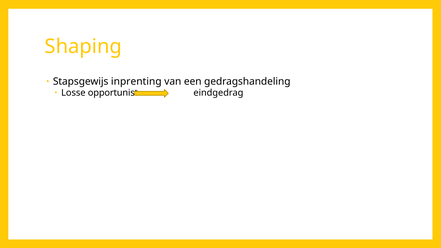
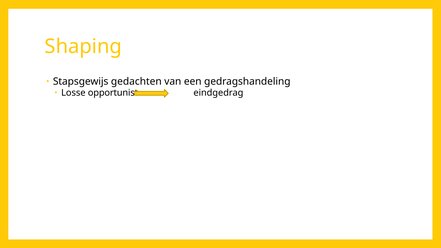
inprenting: inprenting -> gedachten (136, 81)
